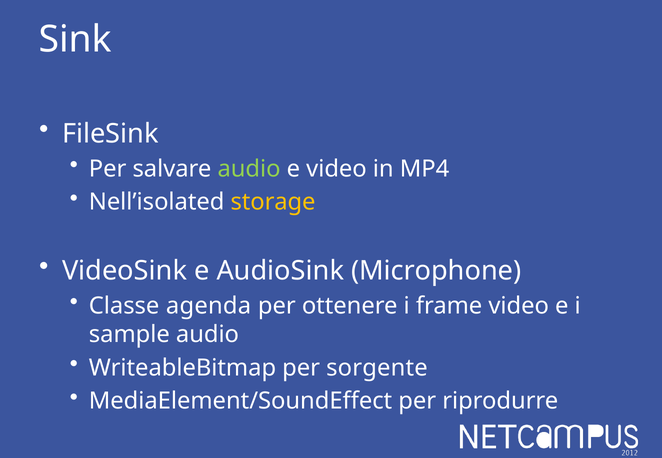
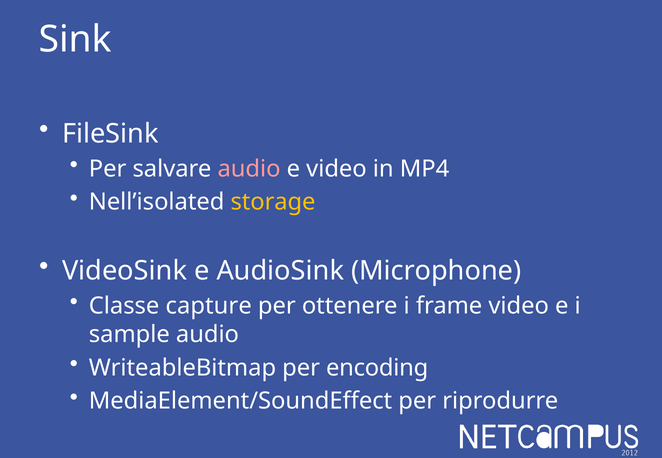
audio colour: light green -> pink (249, 169)
agenda: agenda -> capture (209, 306)
sorgente: sorgente -> encoding (377, 368)
